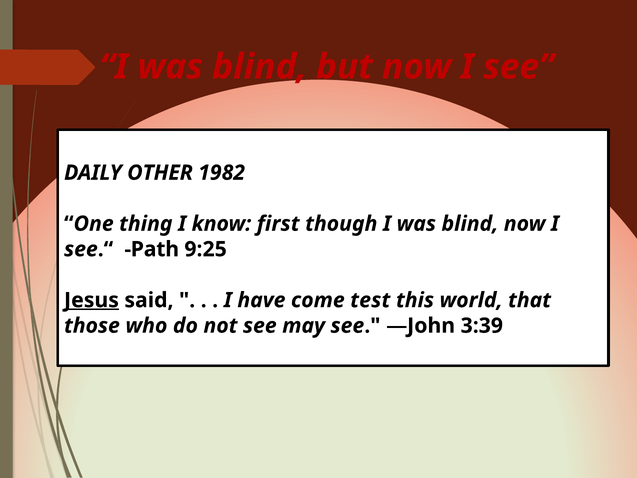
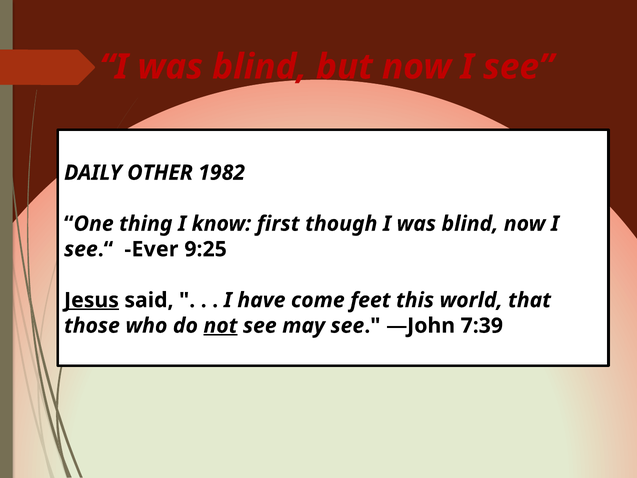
Path: Path -> Ever (151, 249)
test: test -> feet (370, 300)
not underline: none -> present (220, 326)
3:39: 3:39 -> 7:39 (482, 326)
